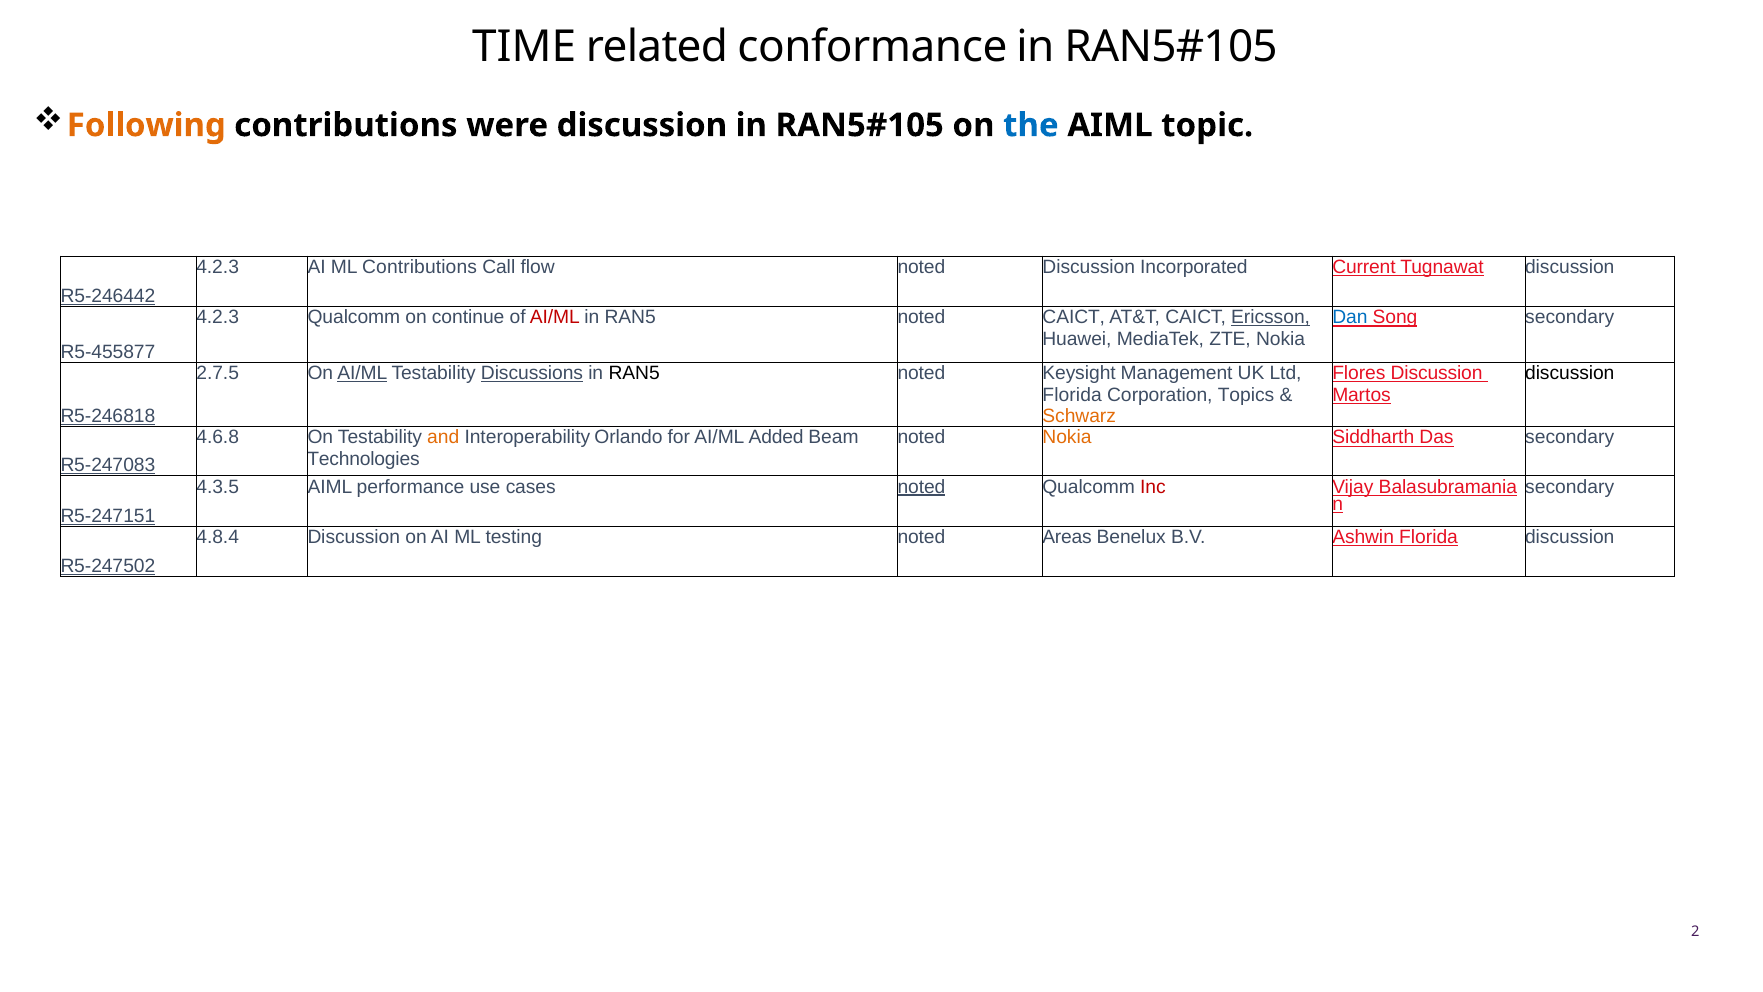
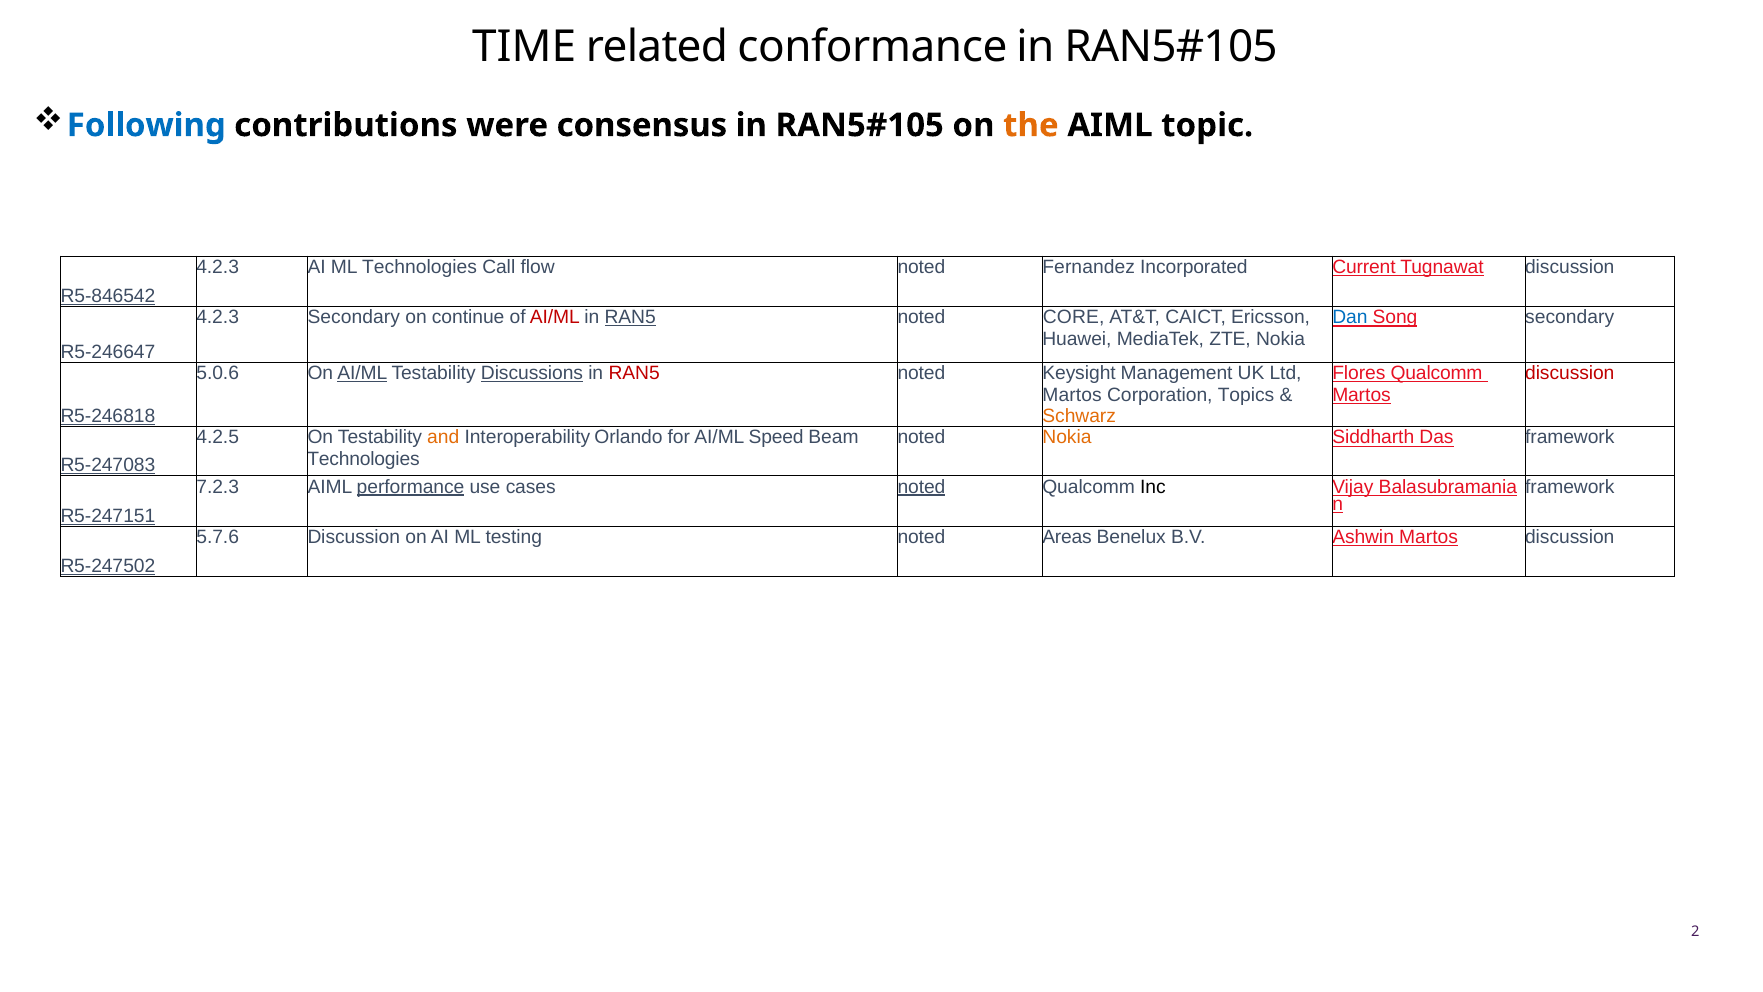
Following colour: orange -> blue (146, 125)
were discussion: discussion -> consensus (642, 125)
the colour: blue -> orange (1031, 125)
ML Contributions: Contributions -> Technologies (420, 267)
noted Discussion: Discussion -> Fernandez (1089, 267)
R5-246442: R5-246442 -> R5-846542 (108, 296)
4.2.3 Qualcomm: Qualcomm -> Secondary (354, 317)
RAN5 underline: none -> present (630, 317)
noted CAICT: CAICT -> CORE (1074, 317)
Ericsson underline: present -> none (1271, 317)
R5-455877: R5-455877 -> R5-246647 (108, 352)
2.7.5: 2.7.5 -> 5.0.6 (218, 373)
RAN5 colour: black -> red (634, 373)
Flores Discussion: Discussion -> Qualcomm (1437, 373)
discussion colour: black -> red (1570, 373)
Florida: Florida -> Martos (1072, 395)
4.6.8: 4.6.8 -> 4.2.5 (218, 437)
Added: Added -> Speed (776, 437)
Das secondary: secondary -> framework (1570, 437)
4.3.5: 4.3.5 -> 7.2.3 (218, 487)
performance underline: none -> present (411, 487)
Inc colour: red -> black (1153, 487)
secondary: secondary -> framework (1570, 487)
4.8.4: 4.8.4 -> 5.7.6 (218, 537)
Ashwin Florida: Florida -> Martos (1429, 537)
